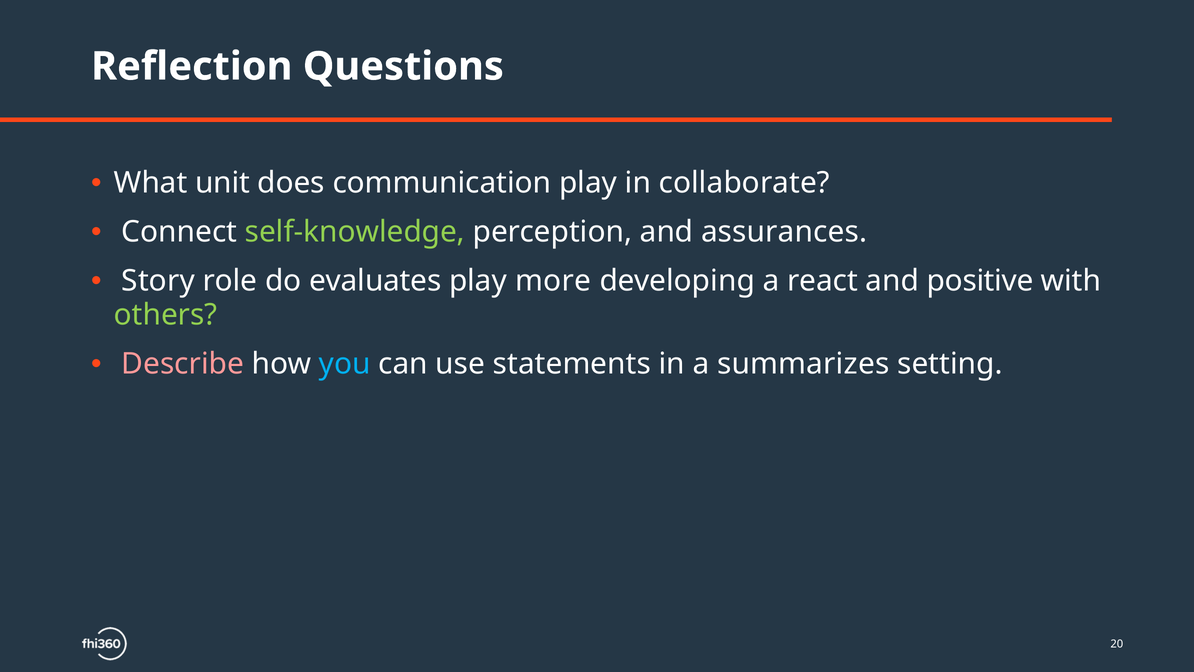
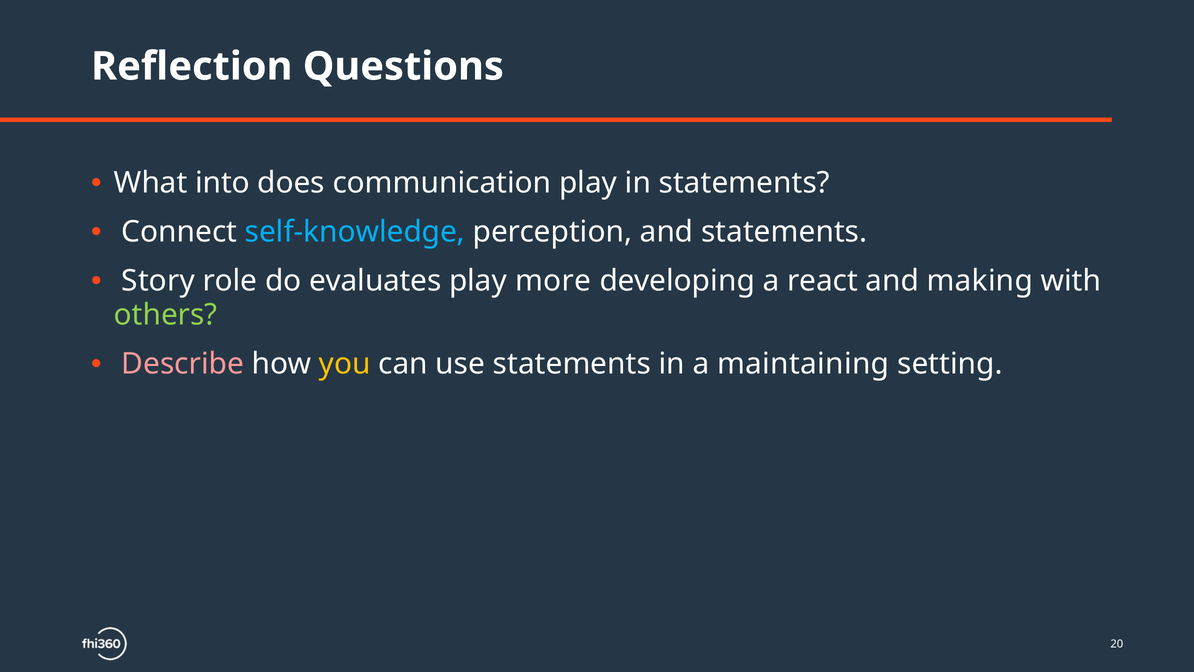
unit: unit -> into (222, 183)
in collaborate: collaborate -> statements (744, 183)
self-knowledge colour: light green -> light blue (355, 232)
and assurances: assurances -> statements (784, 232)
positive: positive -> making (980, 281)
you colour: light blue -> yellow (345, 364)
summarizes: summarizes -> maintaining (803, 364)
